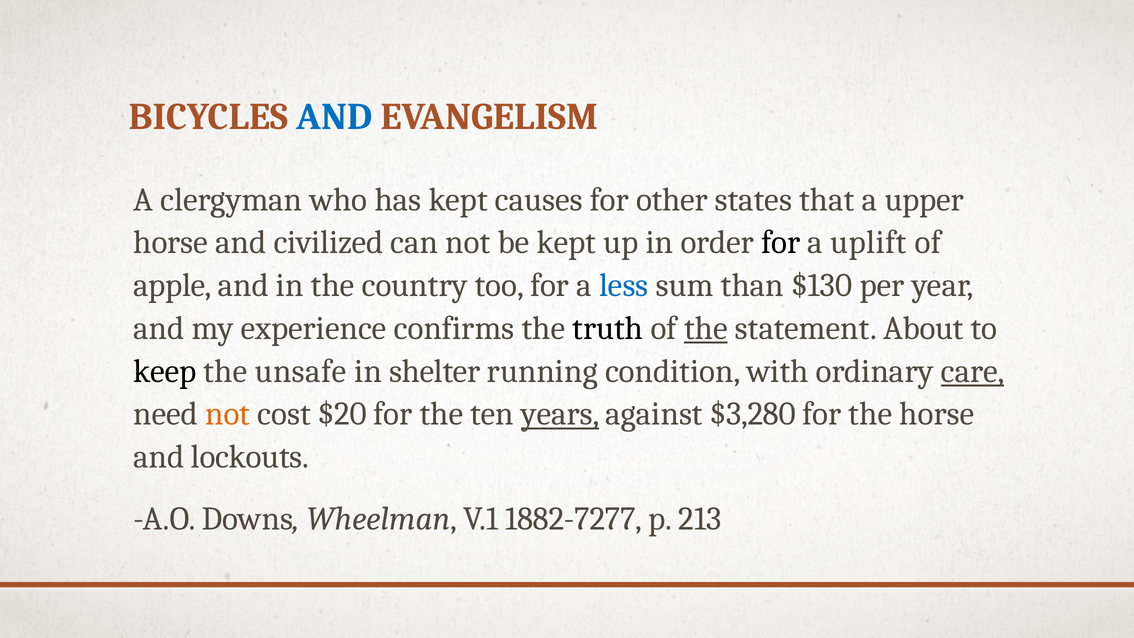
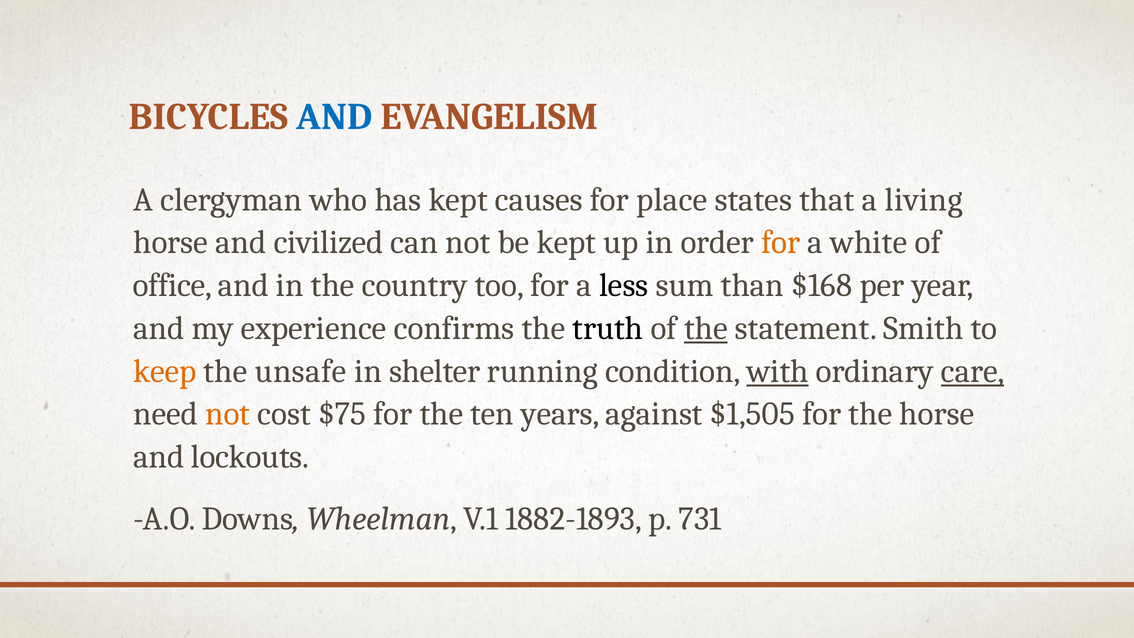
other: other -> place (672, 200)
upper: upper -> living (924, 200)
for colour: black -> orange (781, 243)
uplift: uplift -> white (869, 243)
apple: apple -> office (172, 285)
less colour: blue -> black (624, 285)
$130: $130 -> $168 (822, 285)
About: About -> Smith (923, 328)
keep colour: black -> orange (165, 371)
with underline: none -> present (778, 371)
$20: $20 -> $75 (342, 414)
years underline: present -> none (560, 414)
$3,280: $3,280 -> $1,505 (752, 414)
1882-7277: 1882-7277 -> 1882-1893 (574, 519)
213: 213 -> 731 (700, 519)
